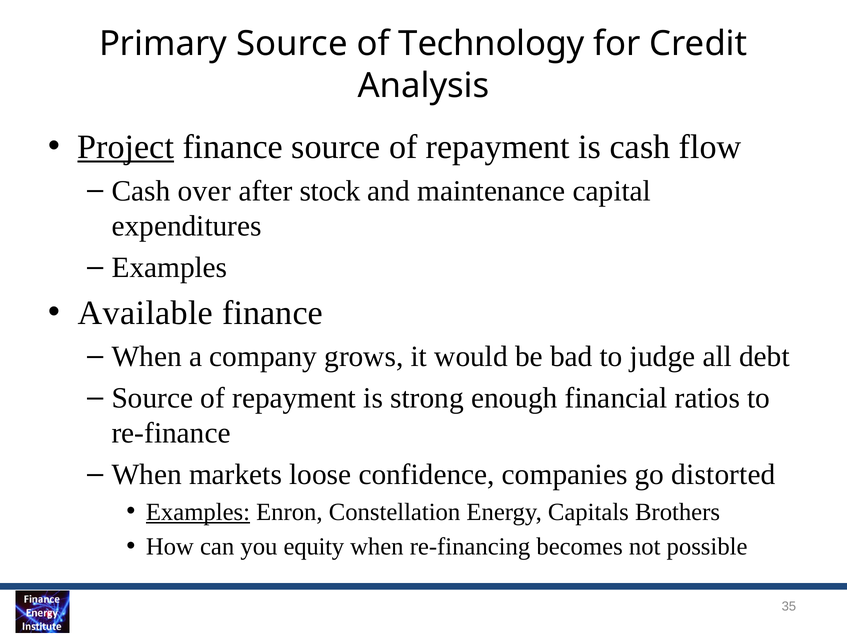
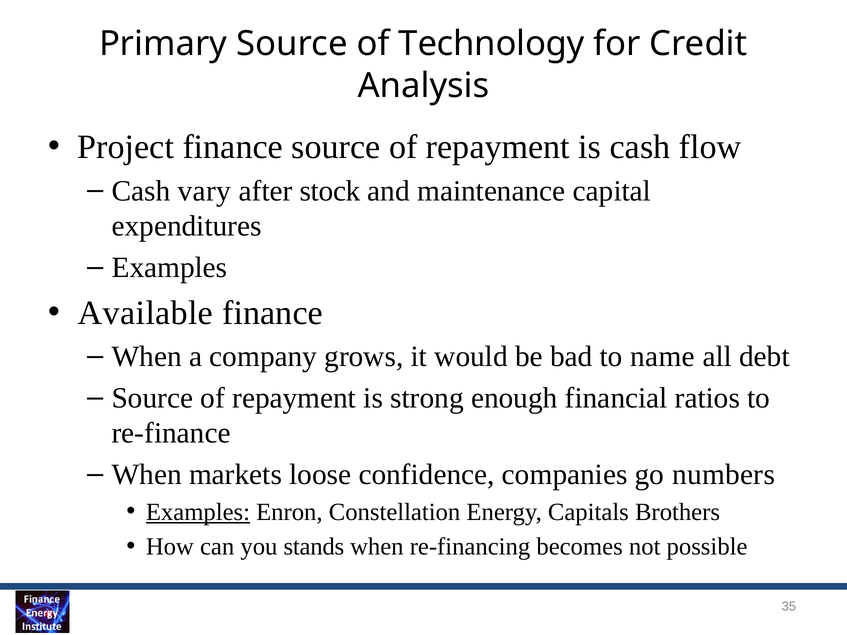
Project underline: present -> none (126, 147)
over: over -> vary (205, 191)
judge: judge -> name (662, 357)
distorted: distorted -> numbers (724, 475)
equity: equity -> stands (314, 547)
